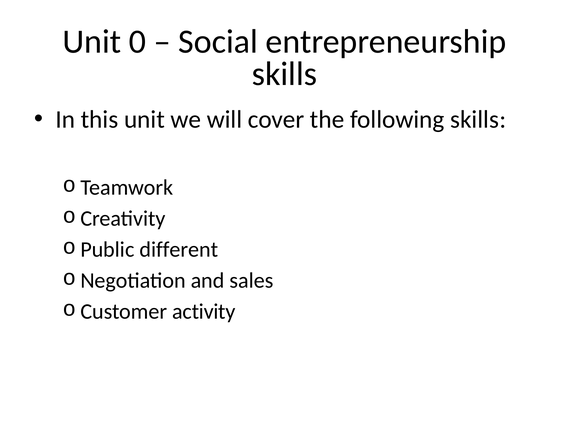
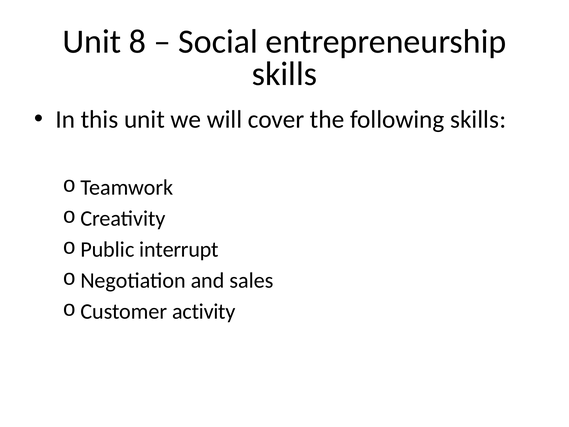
0: 0 -> 8 (137, 41)
different: different -> interrupt (179, 249)
